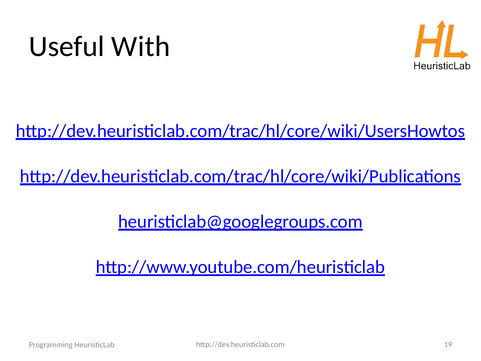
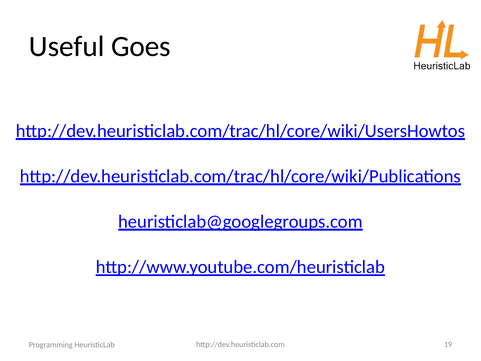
With: With -> Goes (141, 47)
